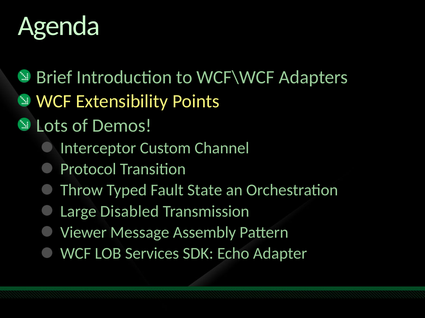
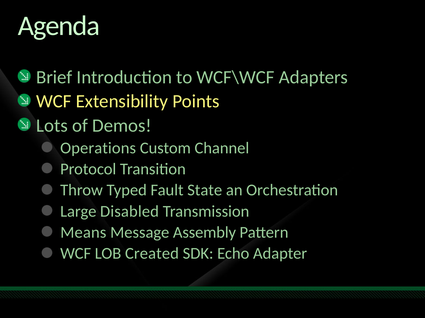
Interceptor: Interceptor -> Operations (98, 148)
Viewer: Viewer -> Means (83, 233)
Services: Services -> Created (152, 254)
